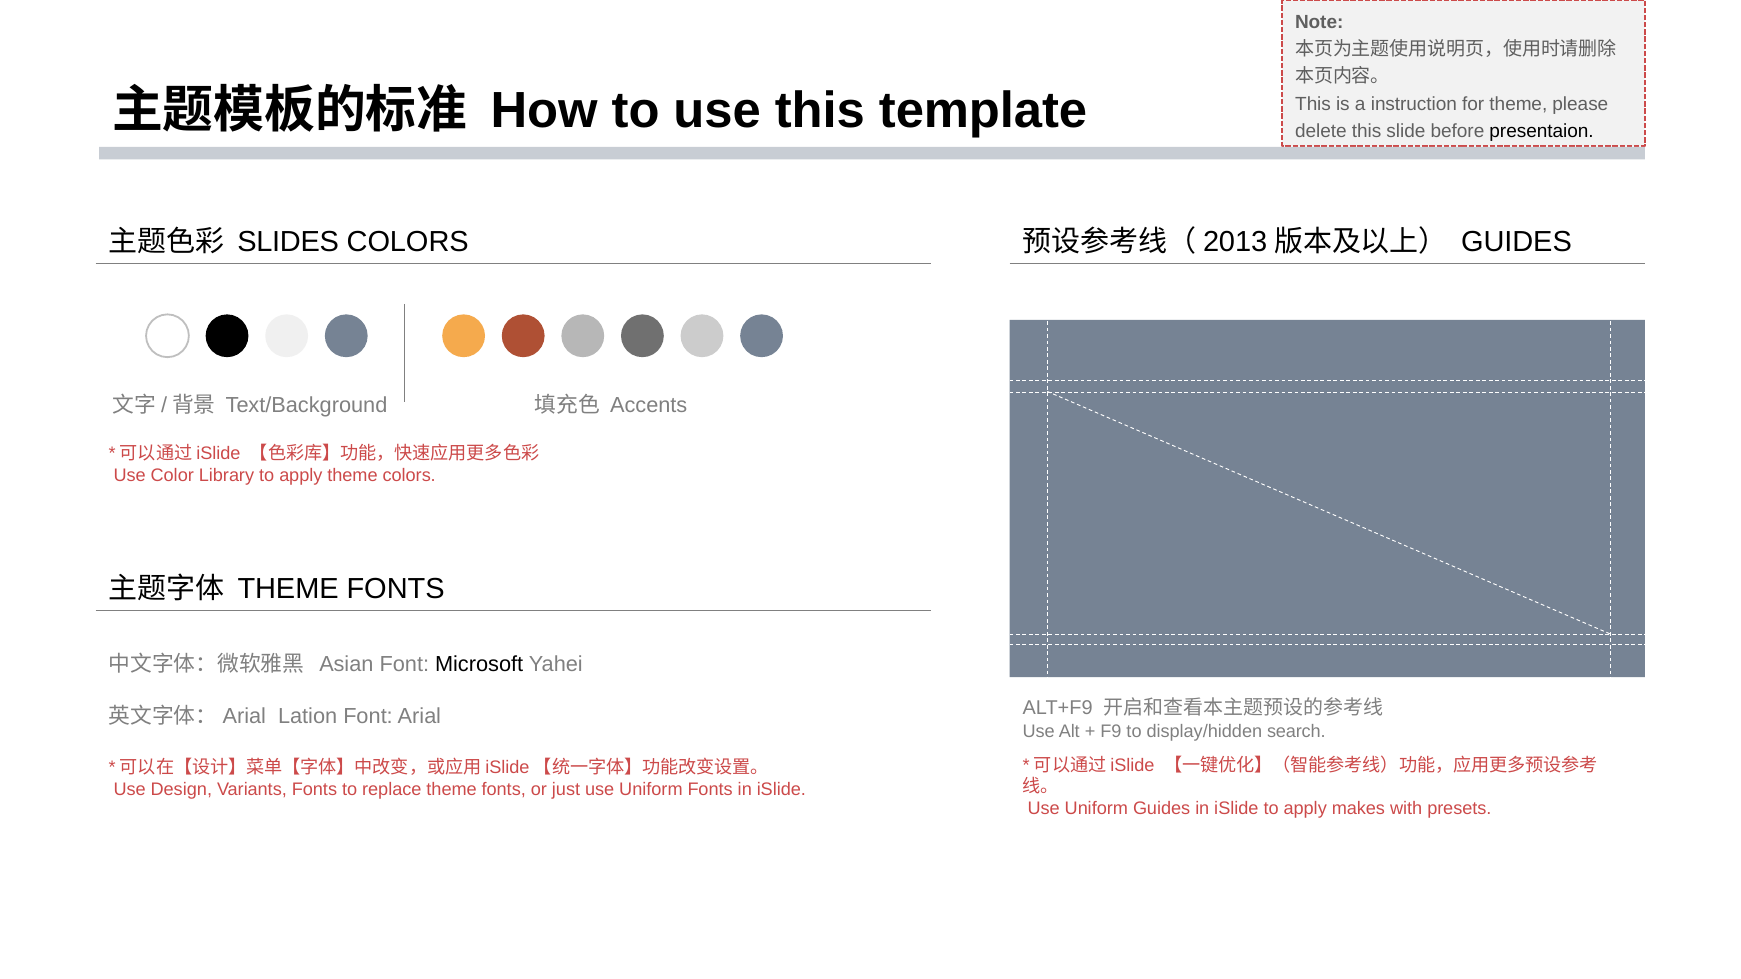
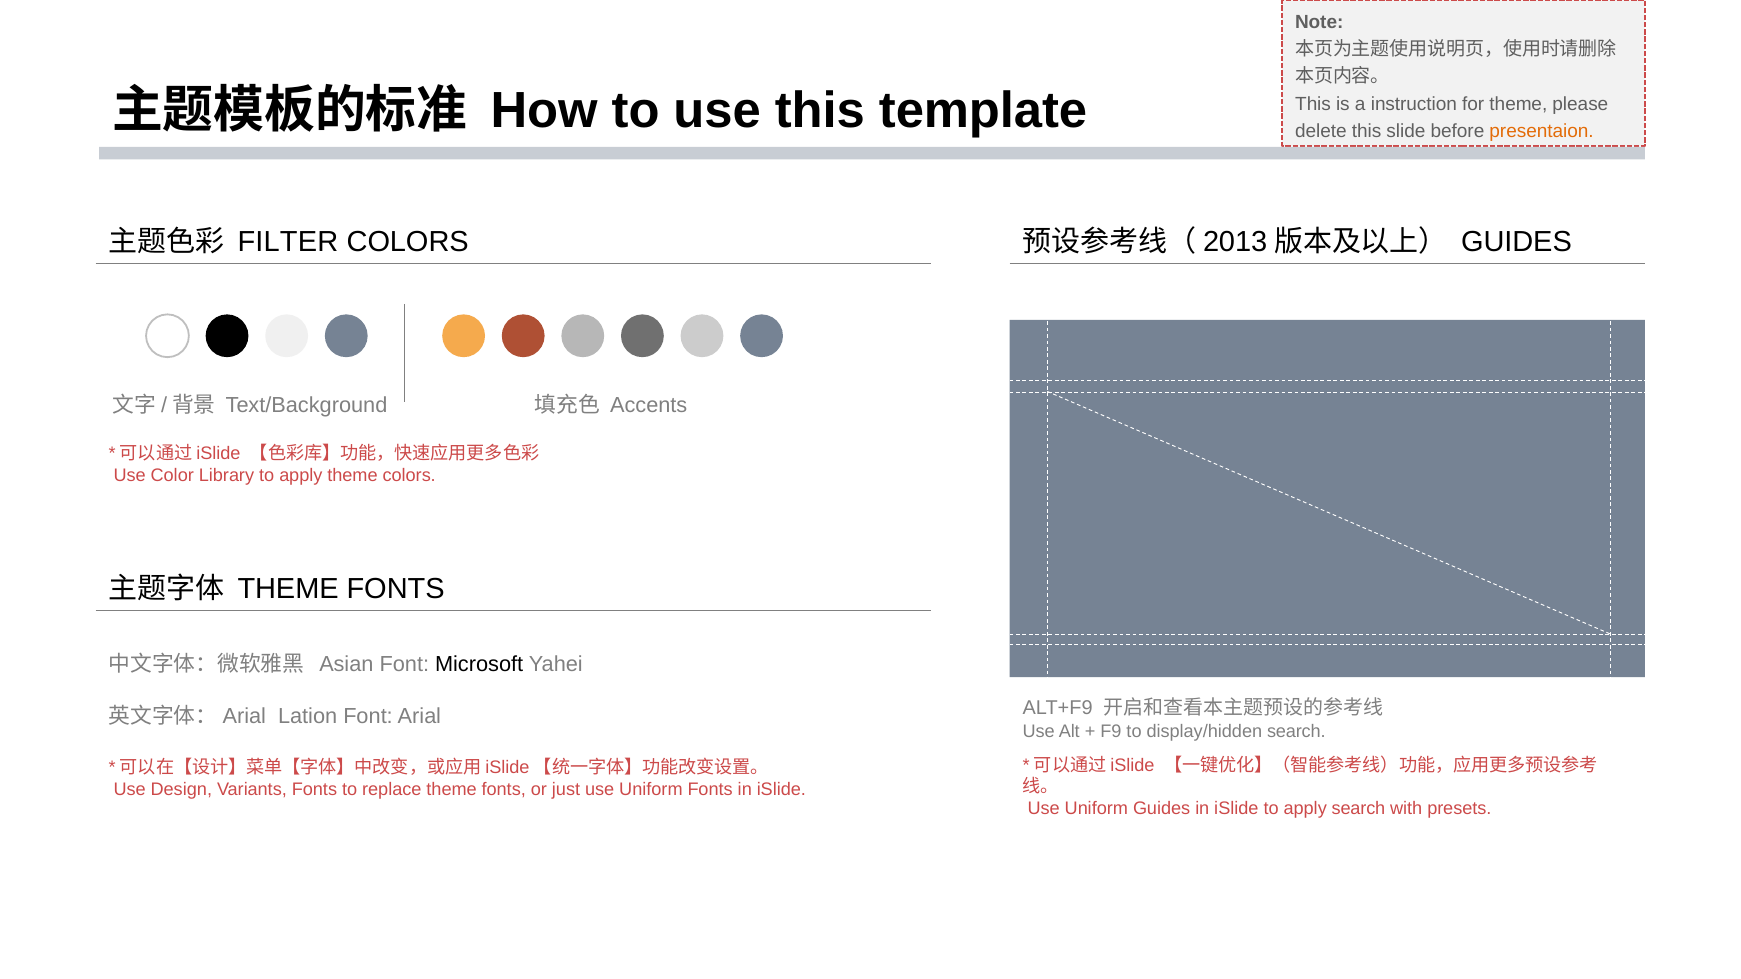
presentaion colour: black -> orange (1542, 131)
SLIDES: SLIDES -> FILTER (288, 242)
apply makes: makes -> search (1358, 809)
